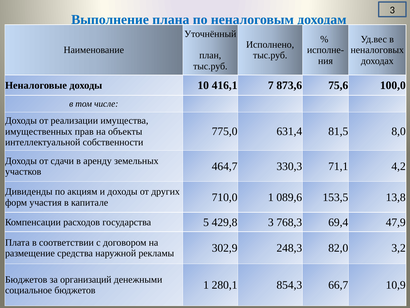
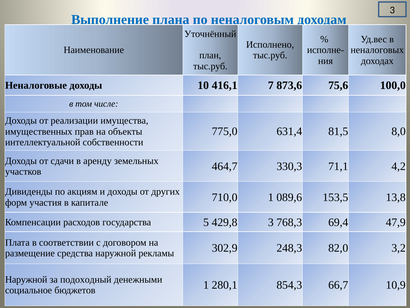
Бюджетов: Бюджетов -> Наружной (26, 279)
организаций: организаций -> подоходный (86, 279)
